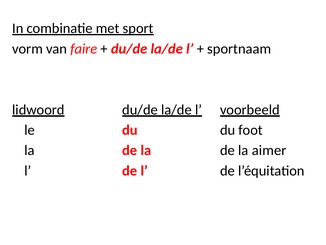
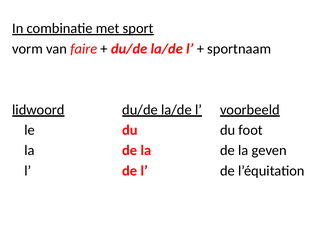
aimer: aimer -> geven (269, 150)
